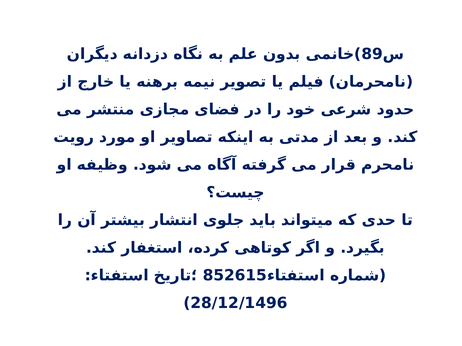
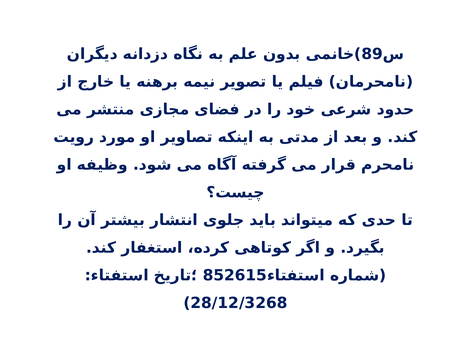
28/12/1496: 28/12/1496 -> 28/12/3268 (239, 304)
